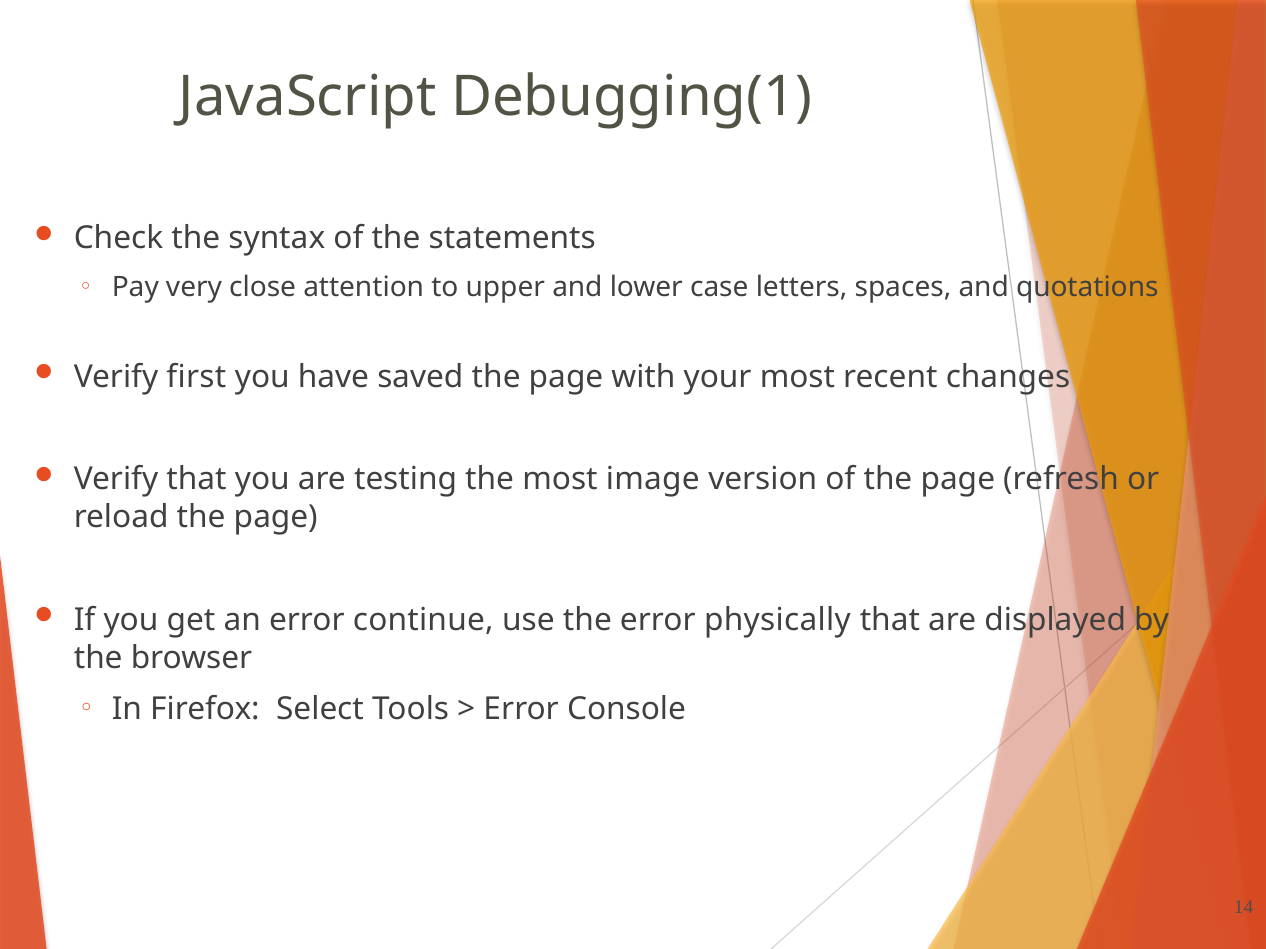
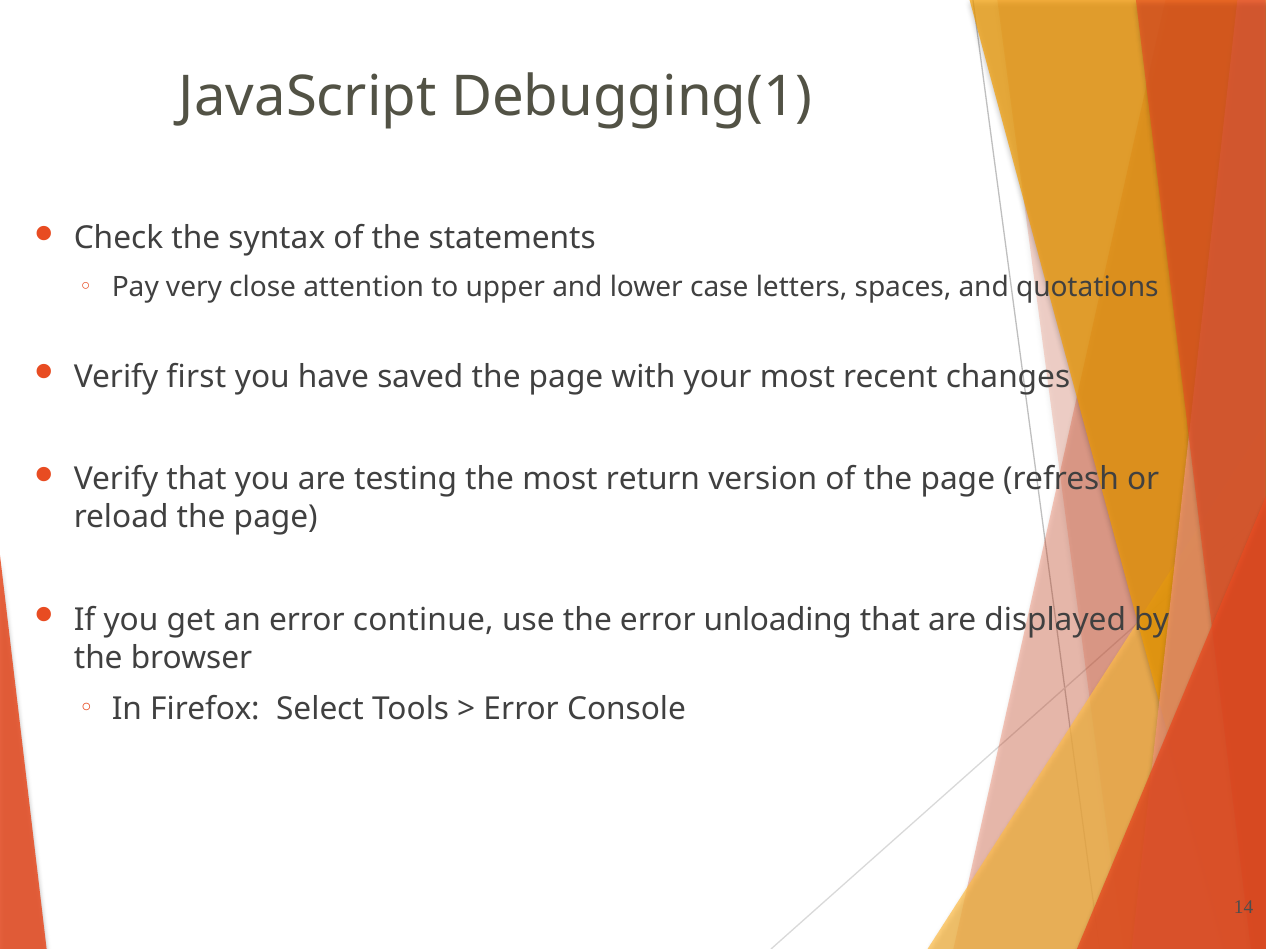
image: image -> return (653, 480)
physically: physically -> unloading (778, 620)
